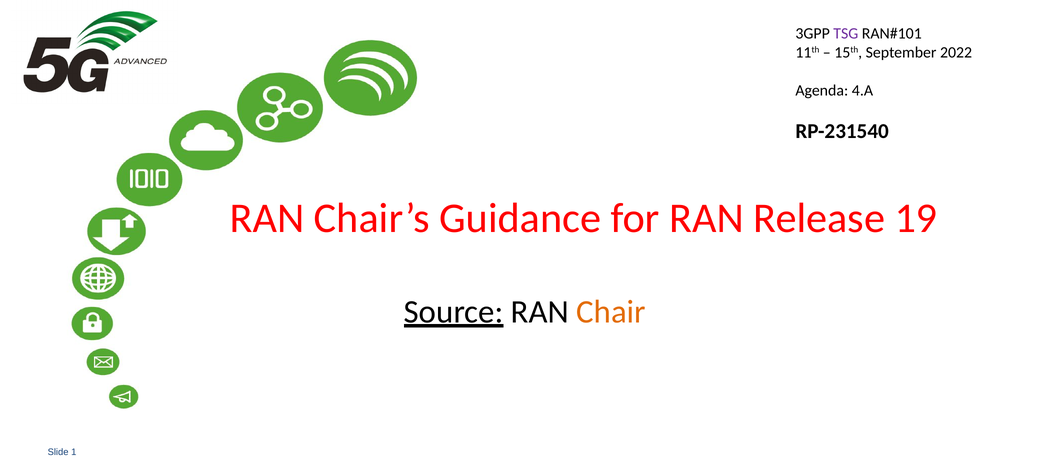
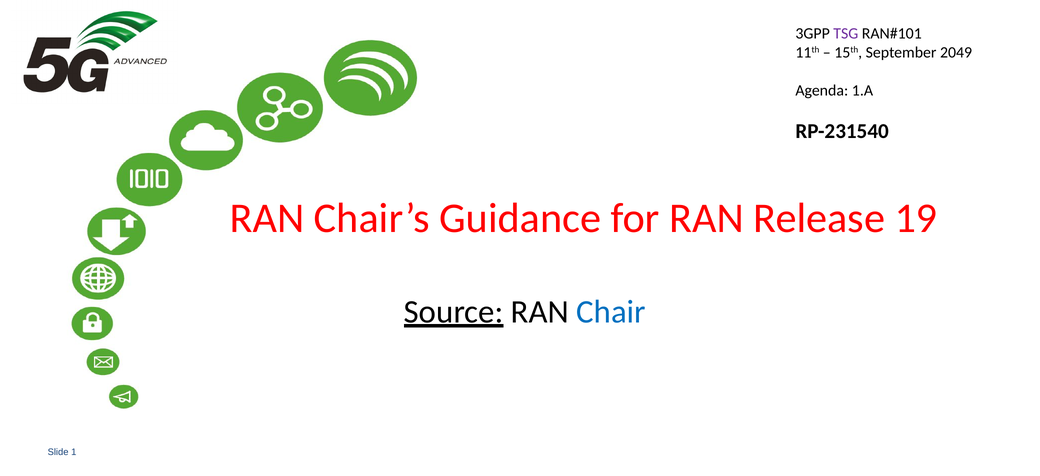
2022: 2022 -> 2049 (956, 52)
4.A: 4.A -> 1.A (862, 90)
Chair colour: orange -> blue (611, 311)
